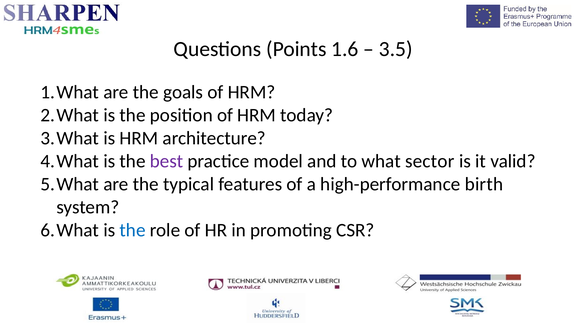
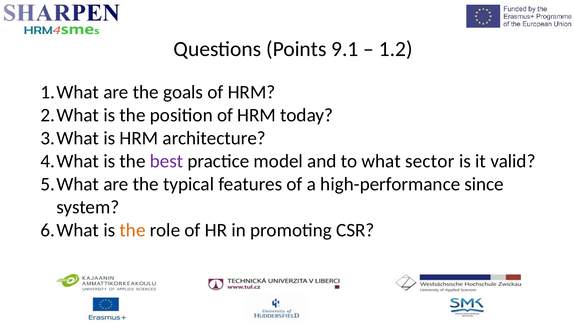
1.6: 1.6 -> 9.1 (345, 49)
3.5: 3.5 -> 1.2 (396, 49)
birth: birth -> since (484, 184)
the colour: blue -> orange (133, 230)
